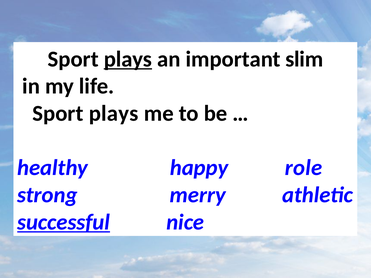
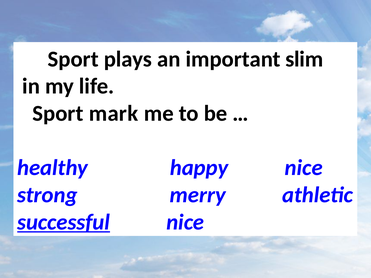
plays underline: present -> none (128, 59)
plays: plays -> mark (114, 114)
happy role: role -> nice (304, 168)
